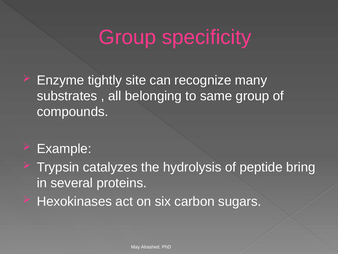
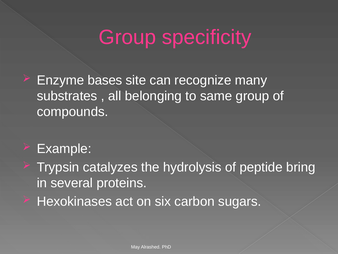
tightly: tightly -> bases (105, 80)
